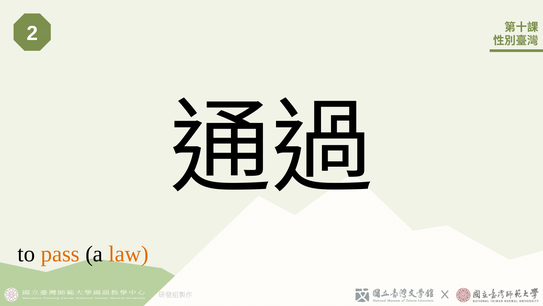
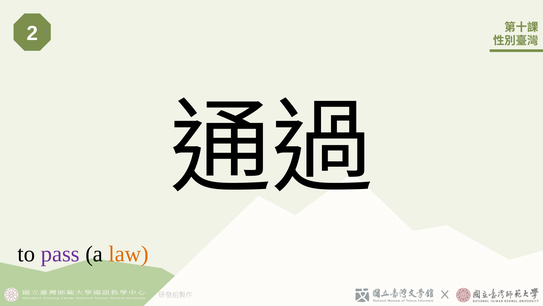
pass colour: orange -> purple (60, 253)
